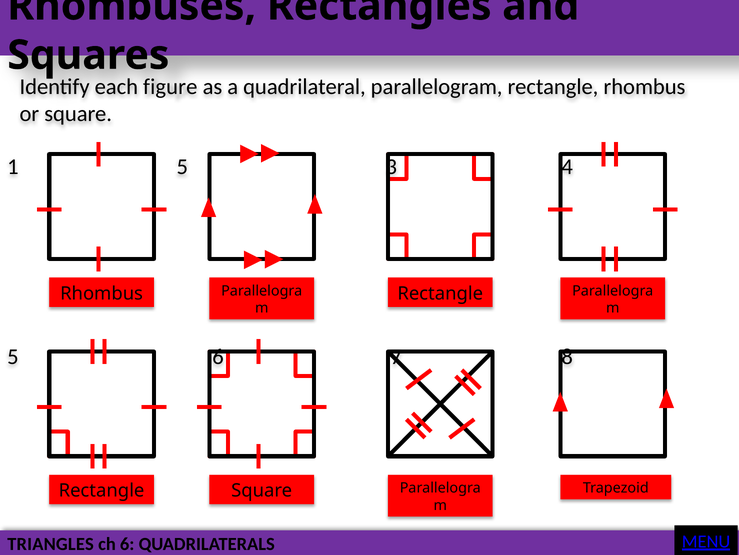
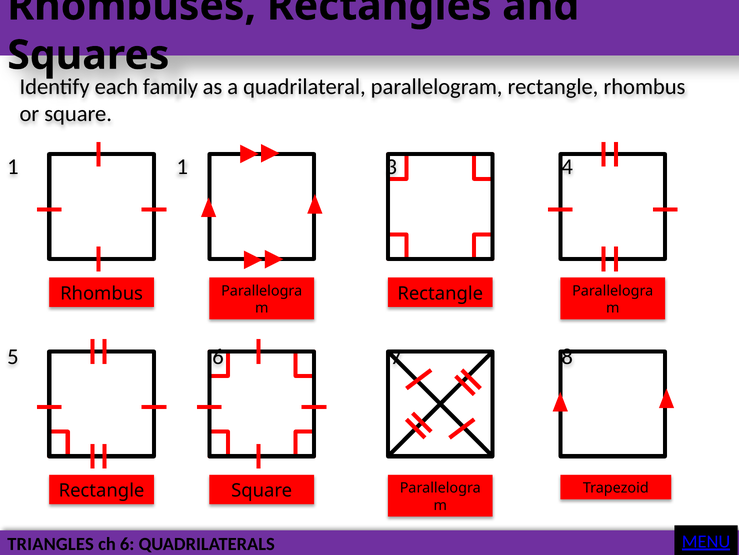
figure: figure -> family (170, 86)
5: 5 -> 1 (182, 167)
